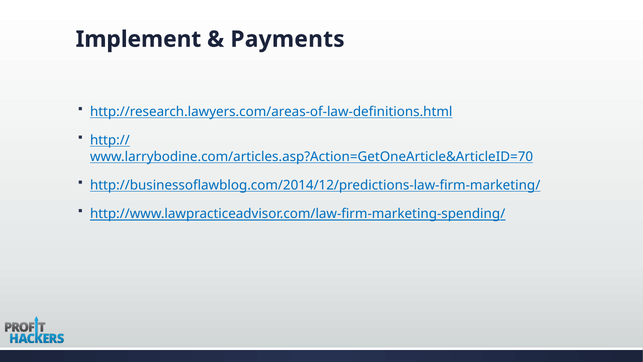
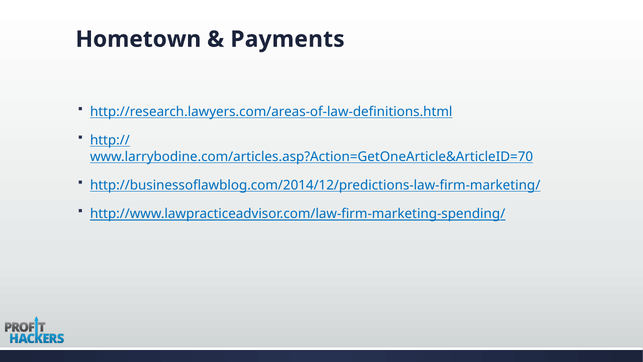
Implement: Implement -> Hometown (138, 39)
